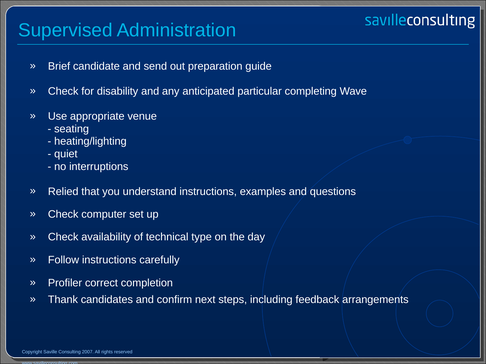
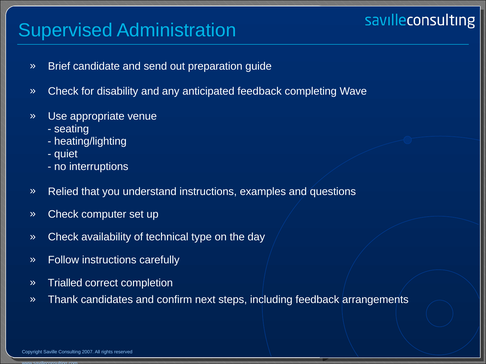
anticipated particular: particular -> feedback (260, 92)
Profiler: Profiler -> Trialled (65, 283)
